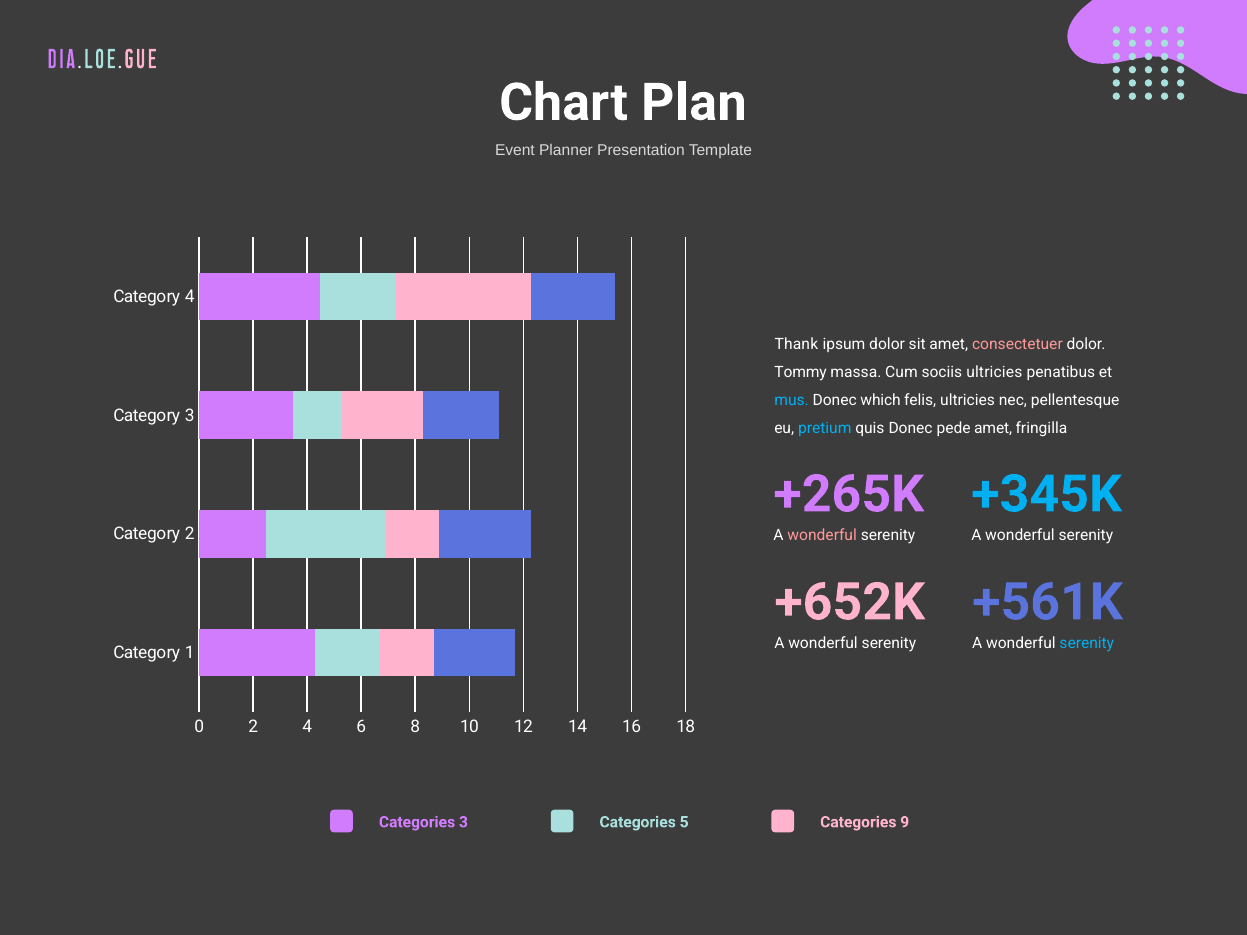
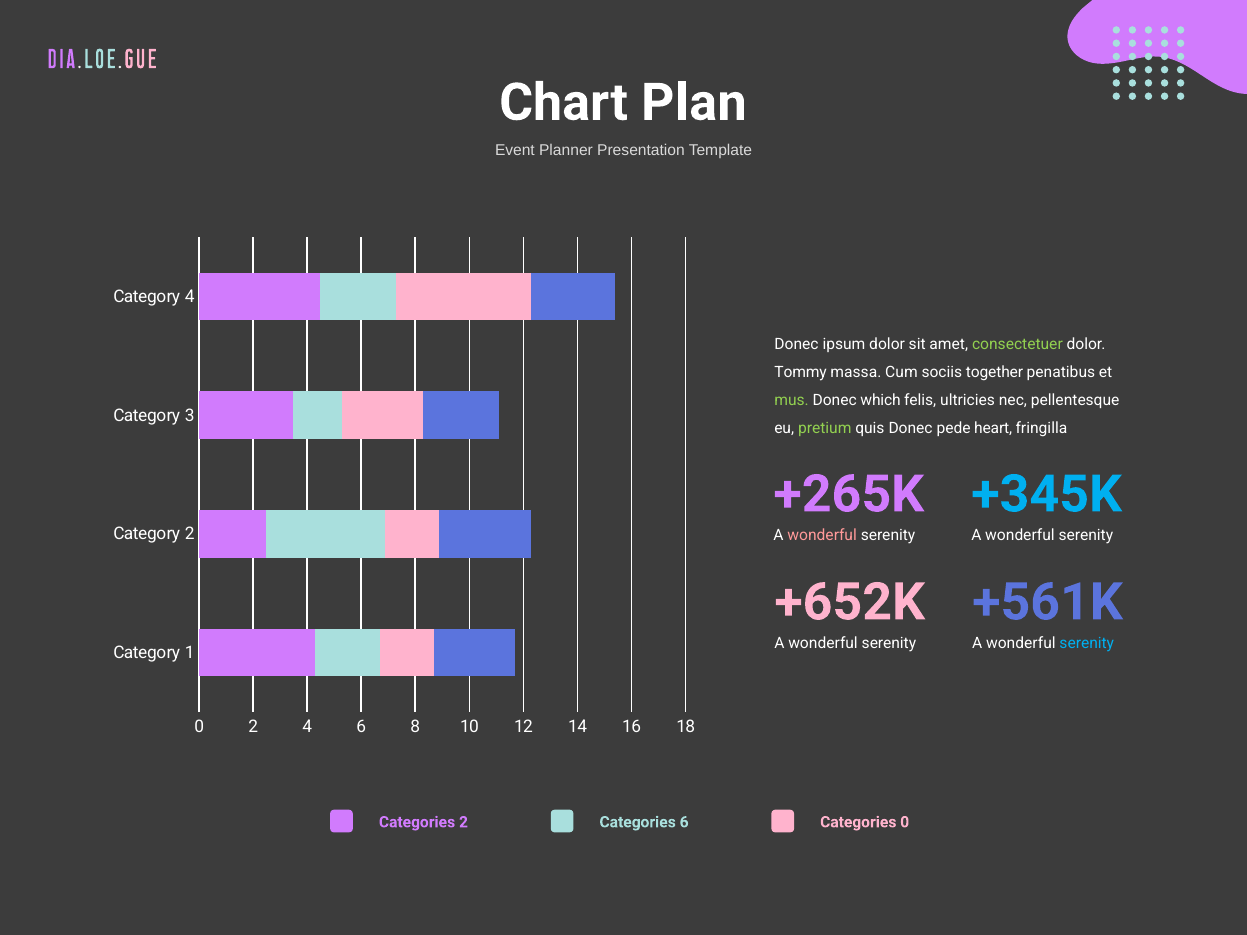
Thank: Thank -> Donec (796, 344)
consectetuer colour: pink -> light green (1017, 344)
sociis ultricies: ultricies -> together (995, 373)
mus colour: light blue -> light green (792, 401)
pretium colour: light blue -> light green (825, 429)
pede amet: amet -> heart (993, 429)
Categories 3: 3 -> 2 (463, 822)
Categories 5: 5 -> 6 (684, 822)
Categories 9: 9 -> 0 (905, 822)
